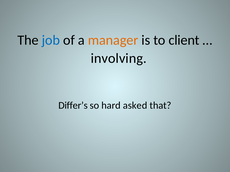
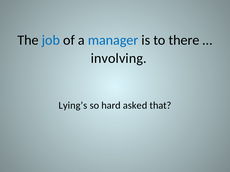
manager colour: orange -> blue (113, 40)
client: client -> there (184, 40)
Differ’s: Differ’s -> Lying’s (73, 106)
